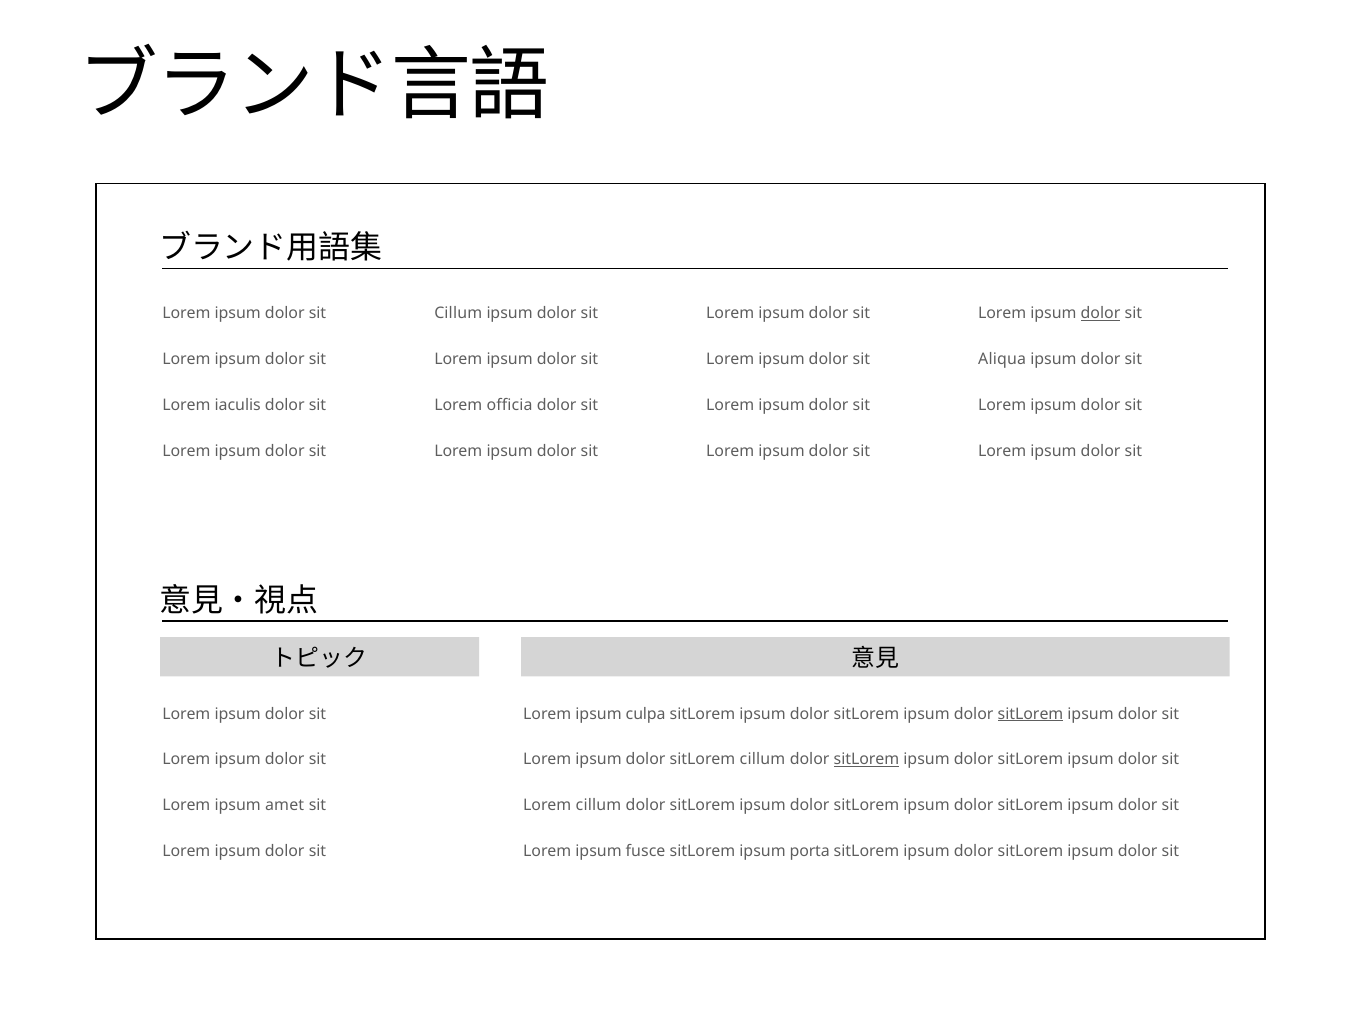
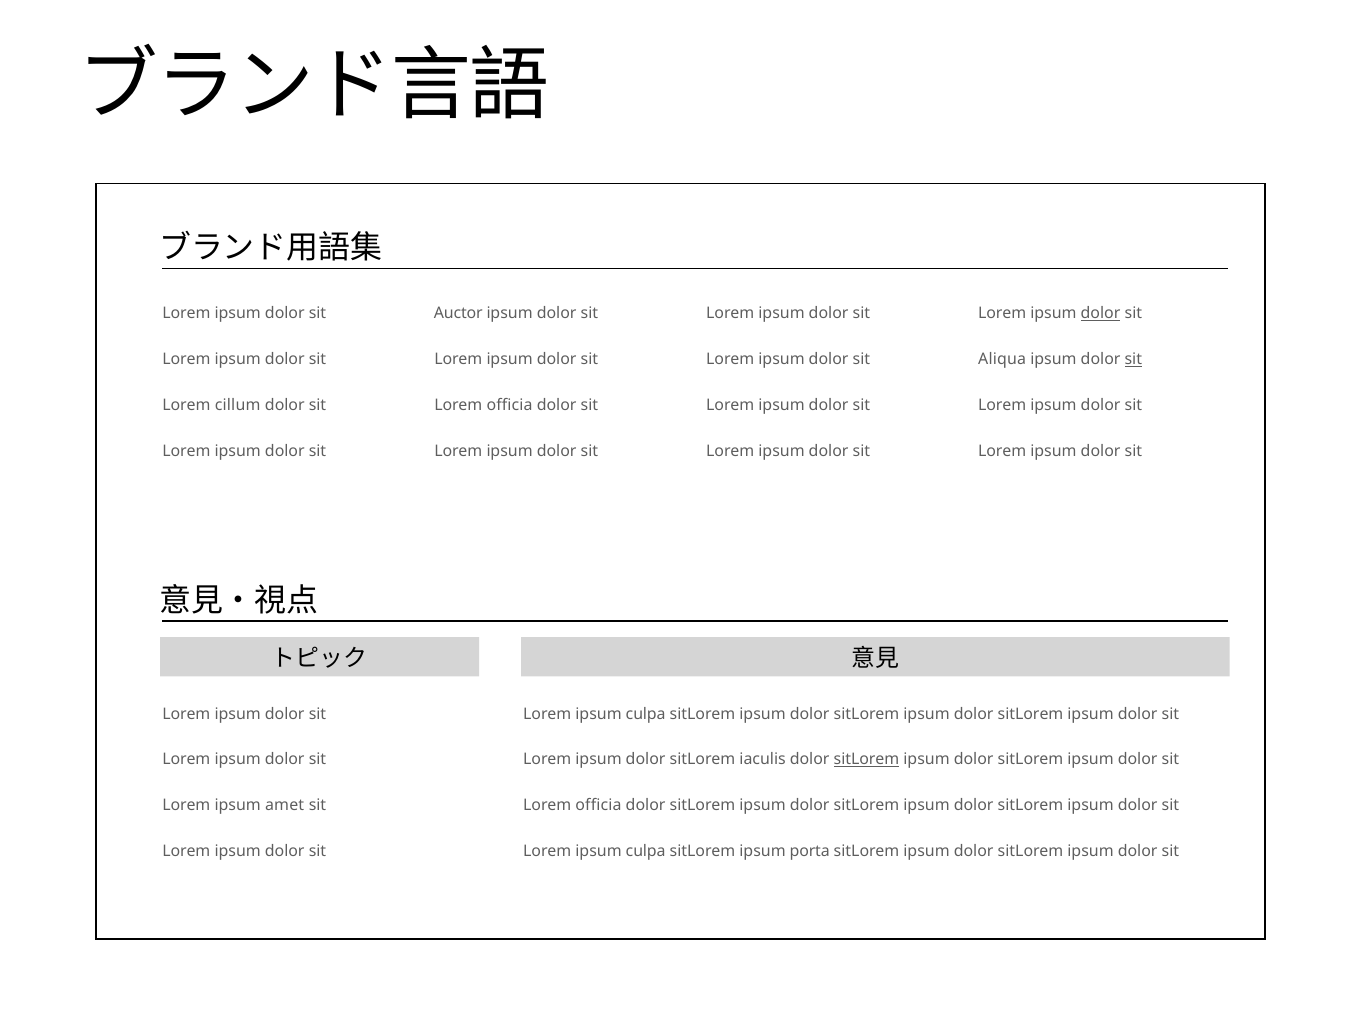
Cillum: Cillum -> Auctor (458, 314)
sit underline: none -> present (1133, 360)
iaculis: iaculis -> cillum (238, 405)
sitLorem underline: present -> none (1031, 714)
sitLorem cillum: cillum -> iaculis (763, 760)
cillum: cillum -> officia (599, 806)
fusce: fusce -> culpa (646, 852)
